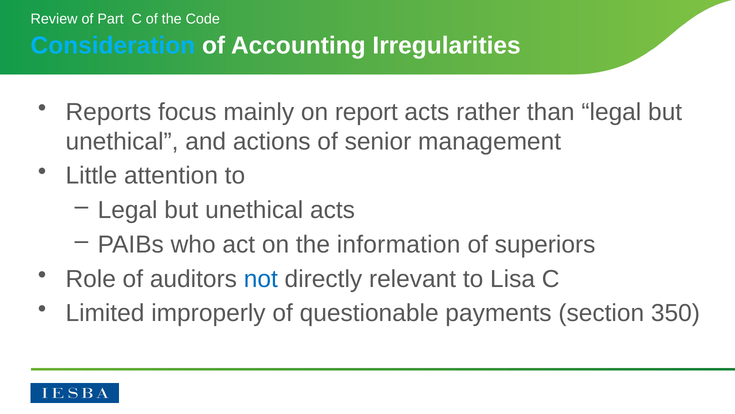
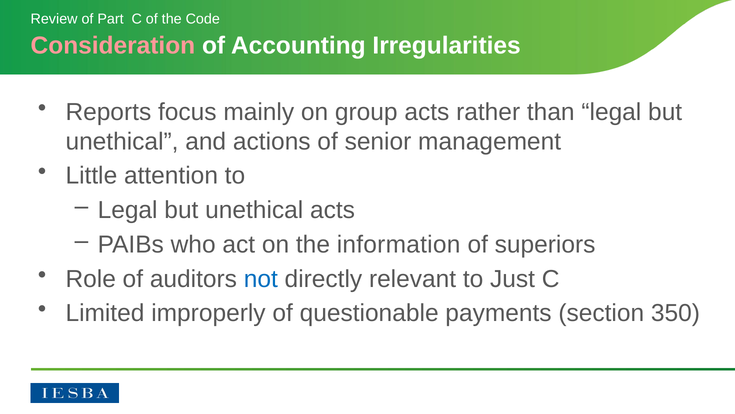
Consideration colour: light blue -> pink (113, 45)
report: report -> group (366, 112)
Lisa: Lisa -> Just (513, 279)
